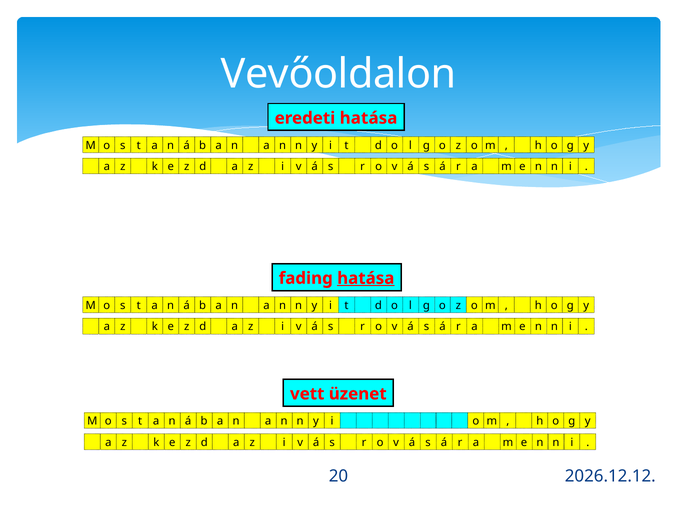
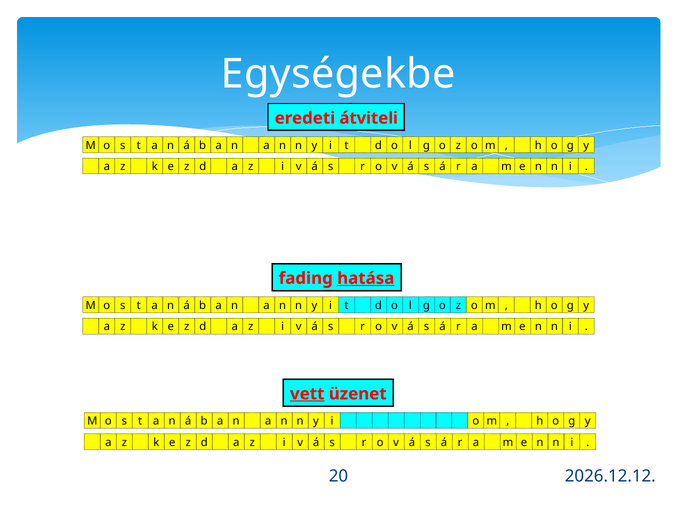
Vevőoldalon: Vevőoldalon -> Egységekbe (338, 74)
eredeti hatása: hatása -> átviteli (369, 118)
vett underline: none -> present (307, 394)
